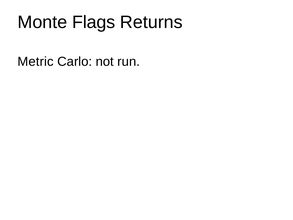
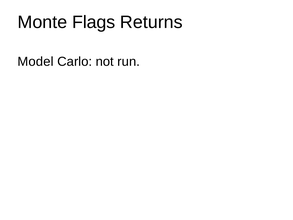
Metric: Metric -> Model (36, 61)
